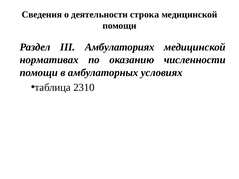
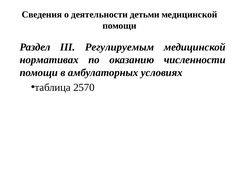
строка: строка -> детьми (145, 15)
Амбулаториях: Амбулаториях -> Регулируемым (119, 47)
2310: 2310 -> 2570 (84, 87)
